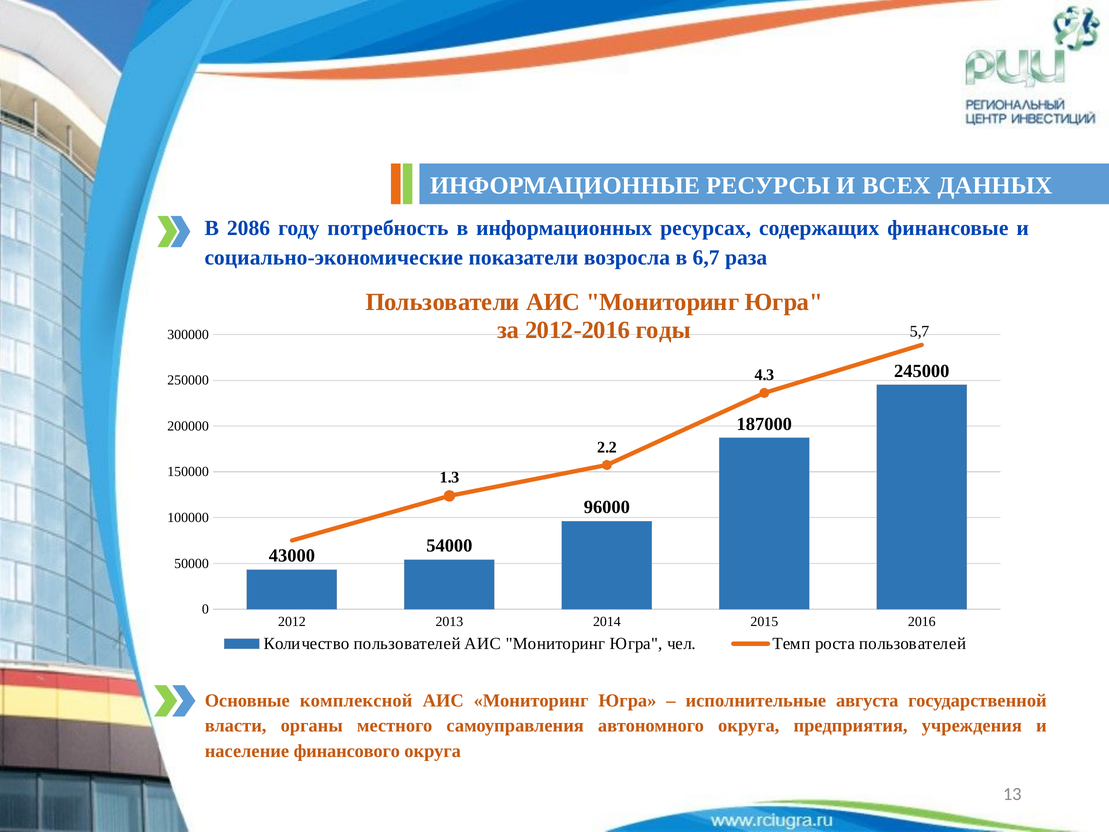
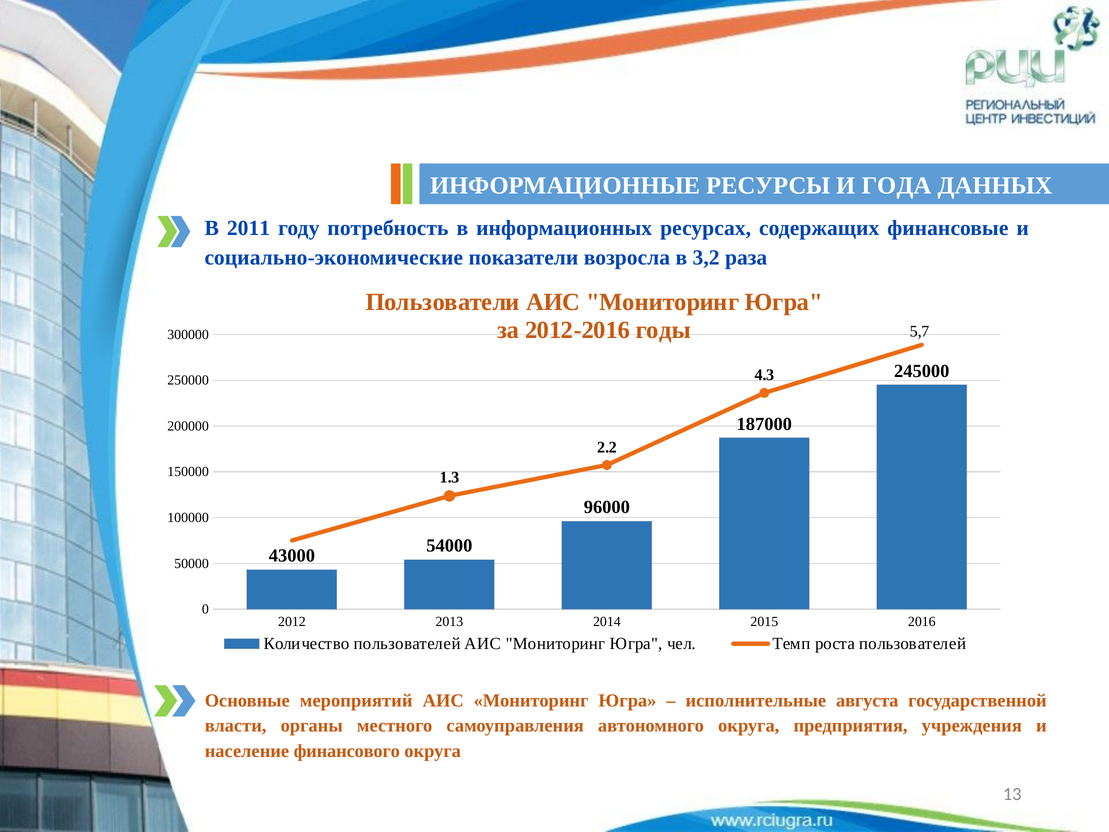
ВСЕХ: ВСЕХ -> ГОДА (897, 186)
2086: 2086 -> 2011 (249, 228)
6,7: 6,7 -> 3,2 (706, 258)
комплексной: комплексной -> мероприятий (356, 700)
